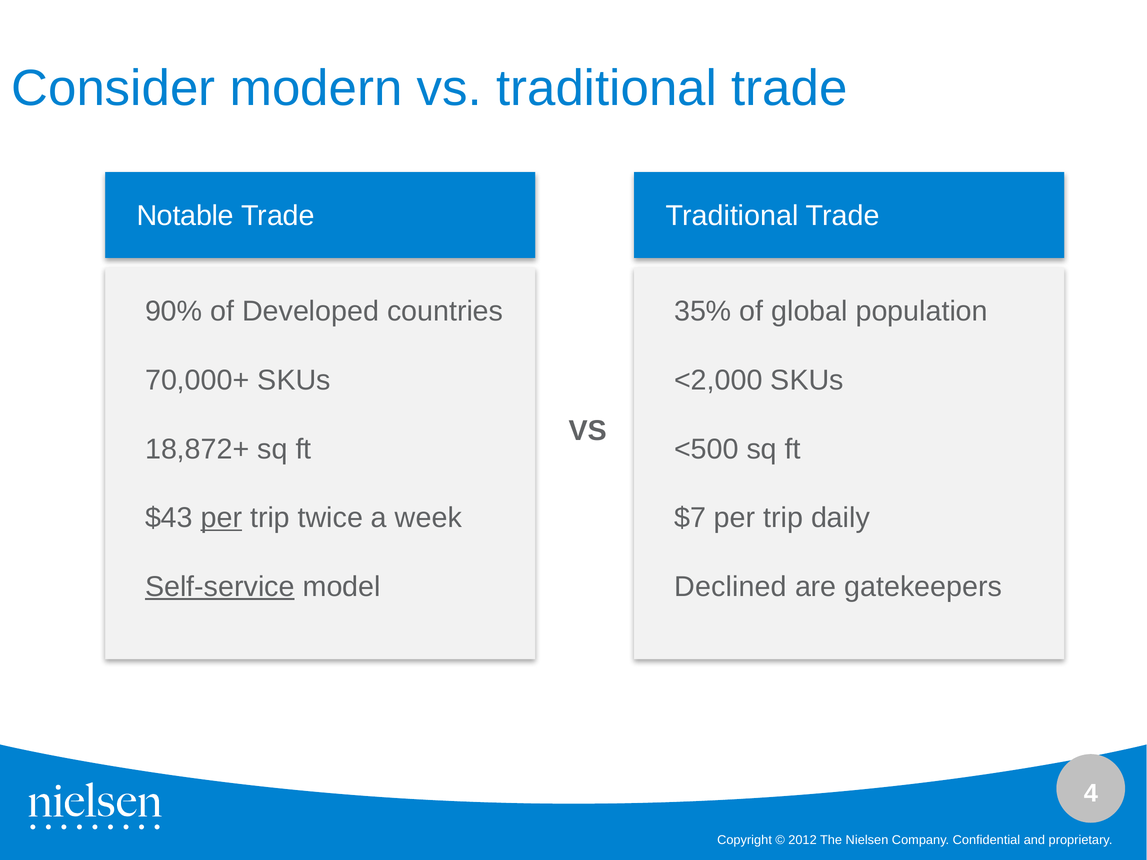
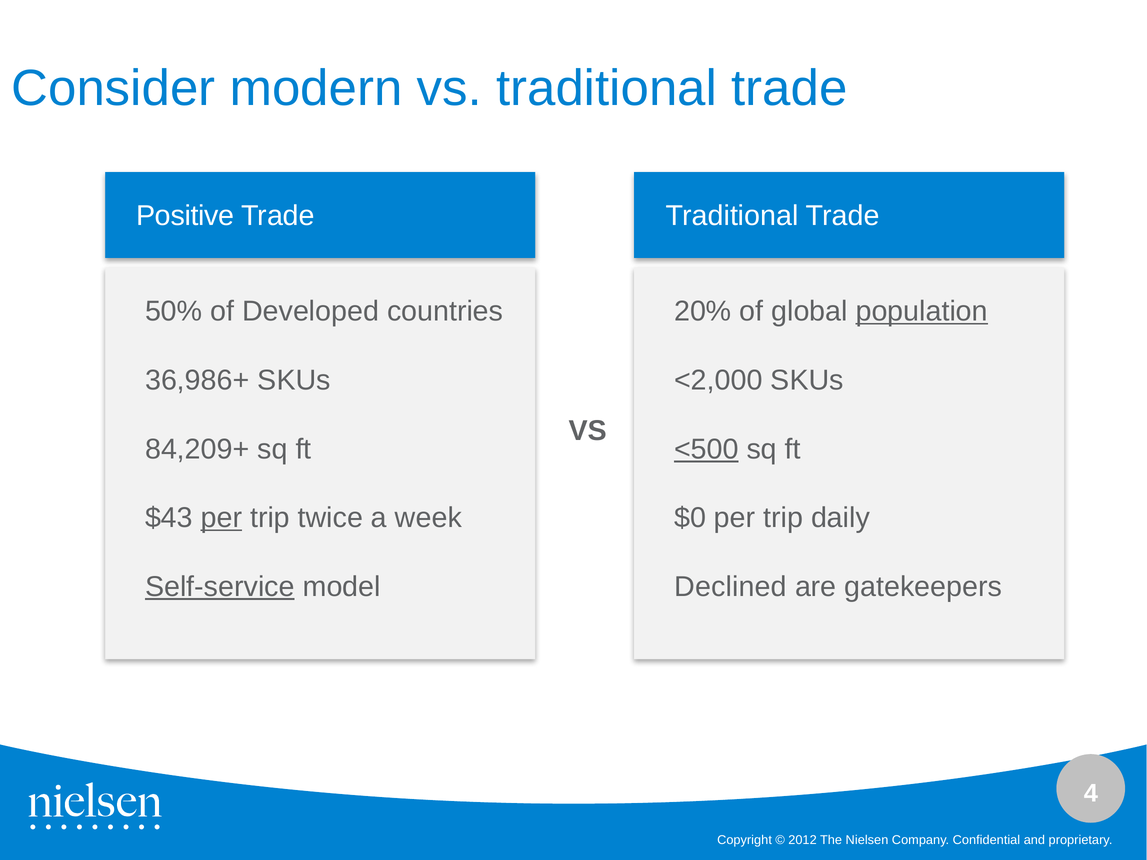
Notable: Notable -> Positive (185, 216)
90%: 90% -> 50% (174, 312)
35%: 35% -> 20% (703, 312)
population underline: none -> present (922, 312)
70,000+: 70,000+ -> 36,986+ (197, 380)
18,872+: 18,872+ -> 84,209+ (197, 449)
<500 underline: none -> present (706, 449)
$7: $7 -> $0 (690, 518)
